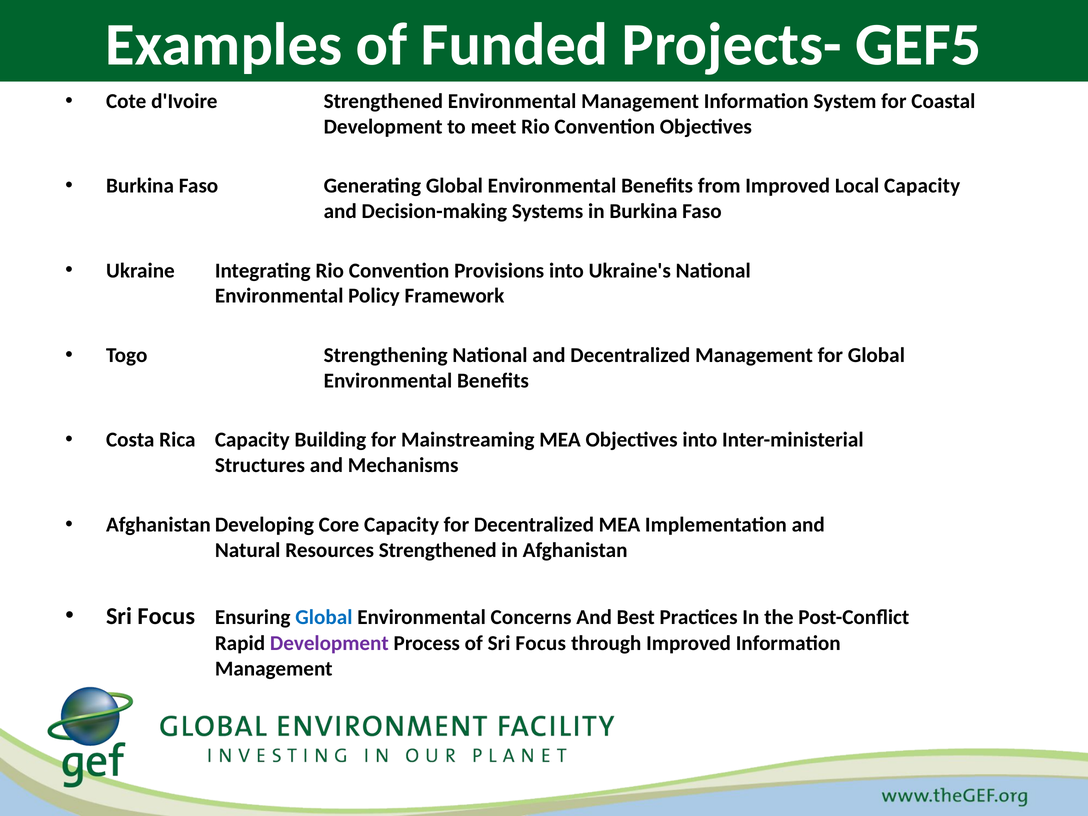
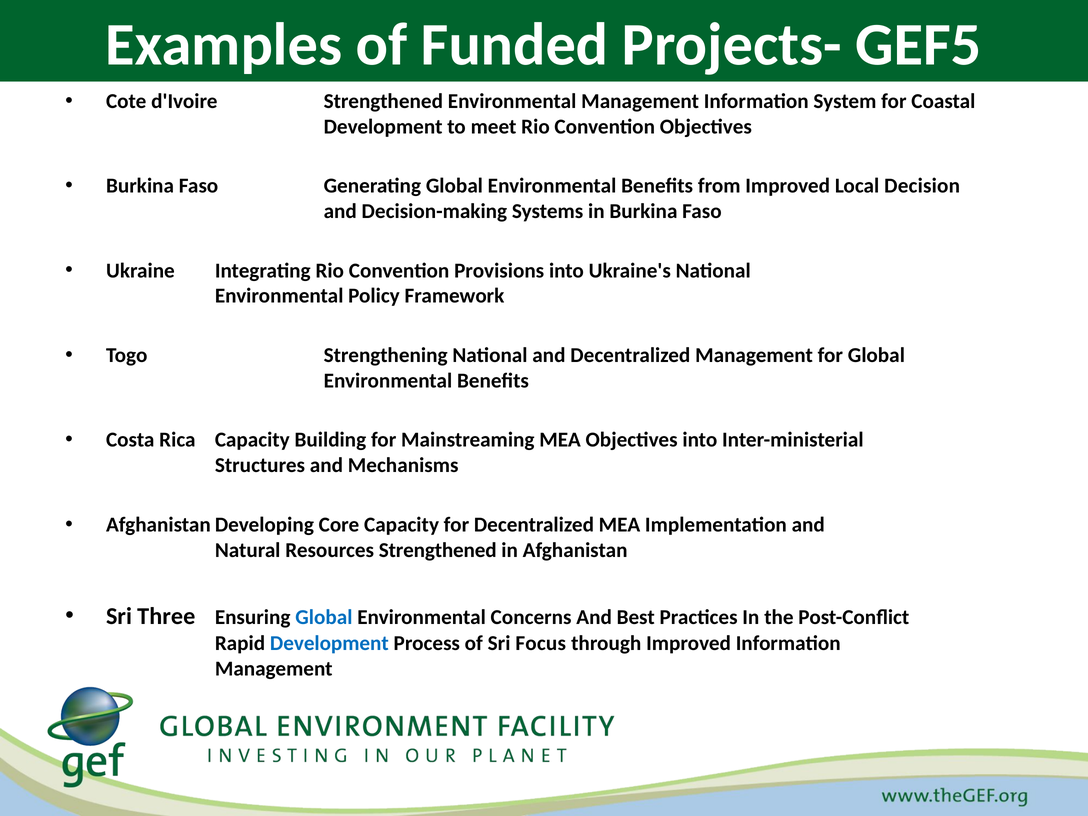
Local Capacity: Capacity -> Decision (922, 186)
Focus: Focus -> Three (166, 616)
Development colour: purple -> blue (329, 643)
